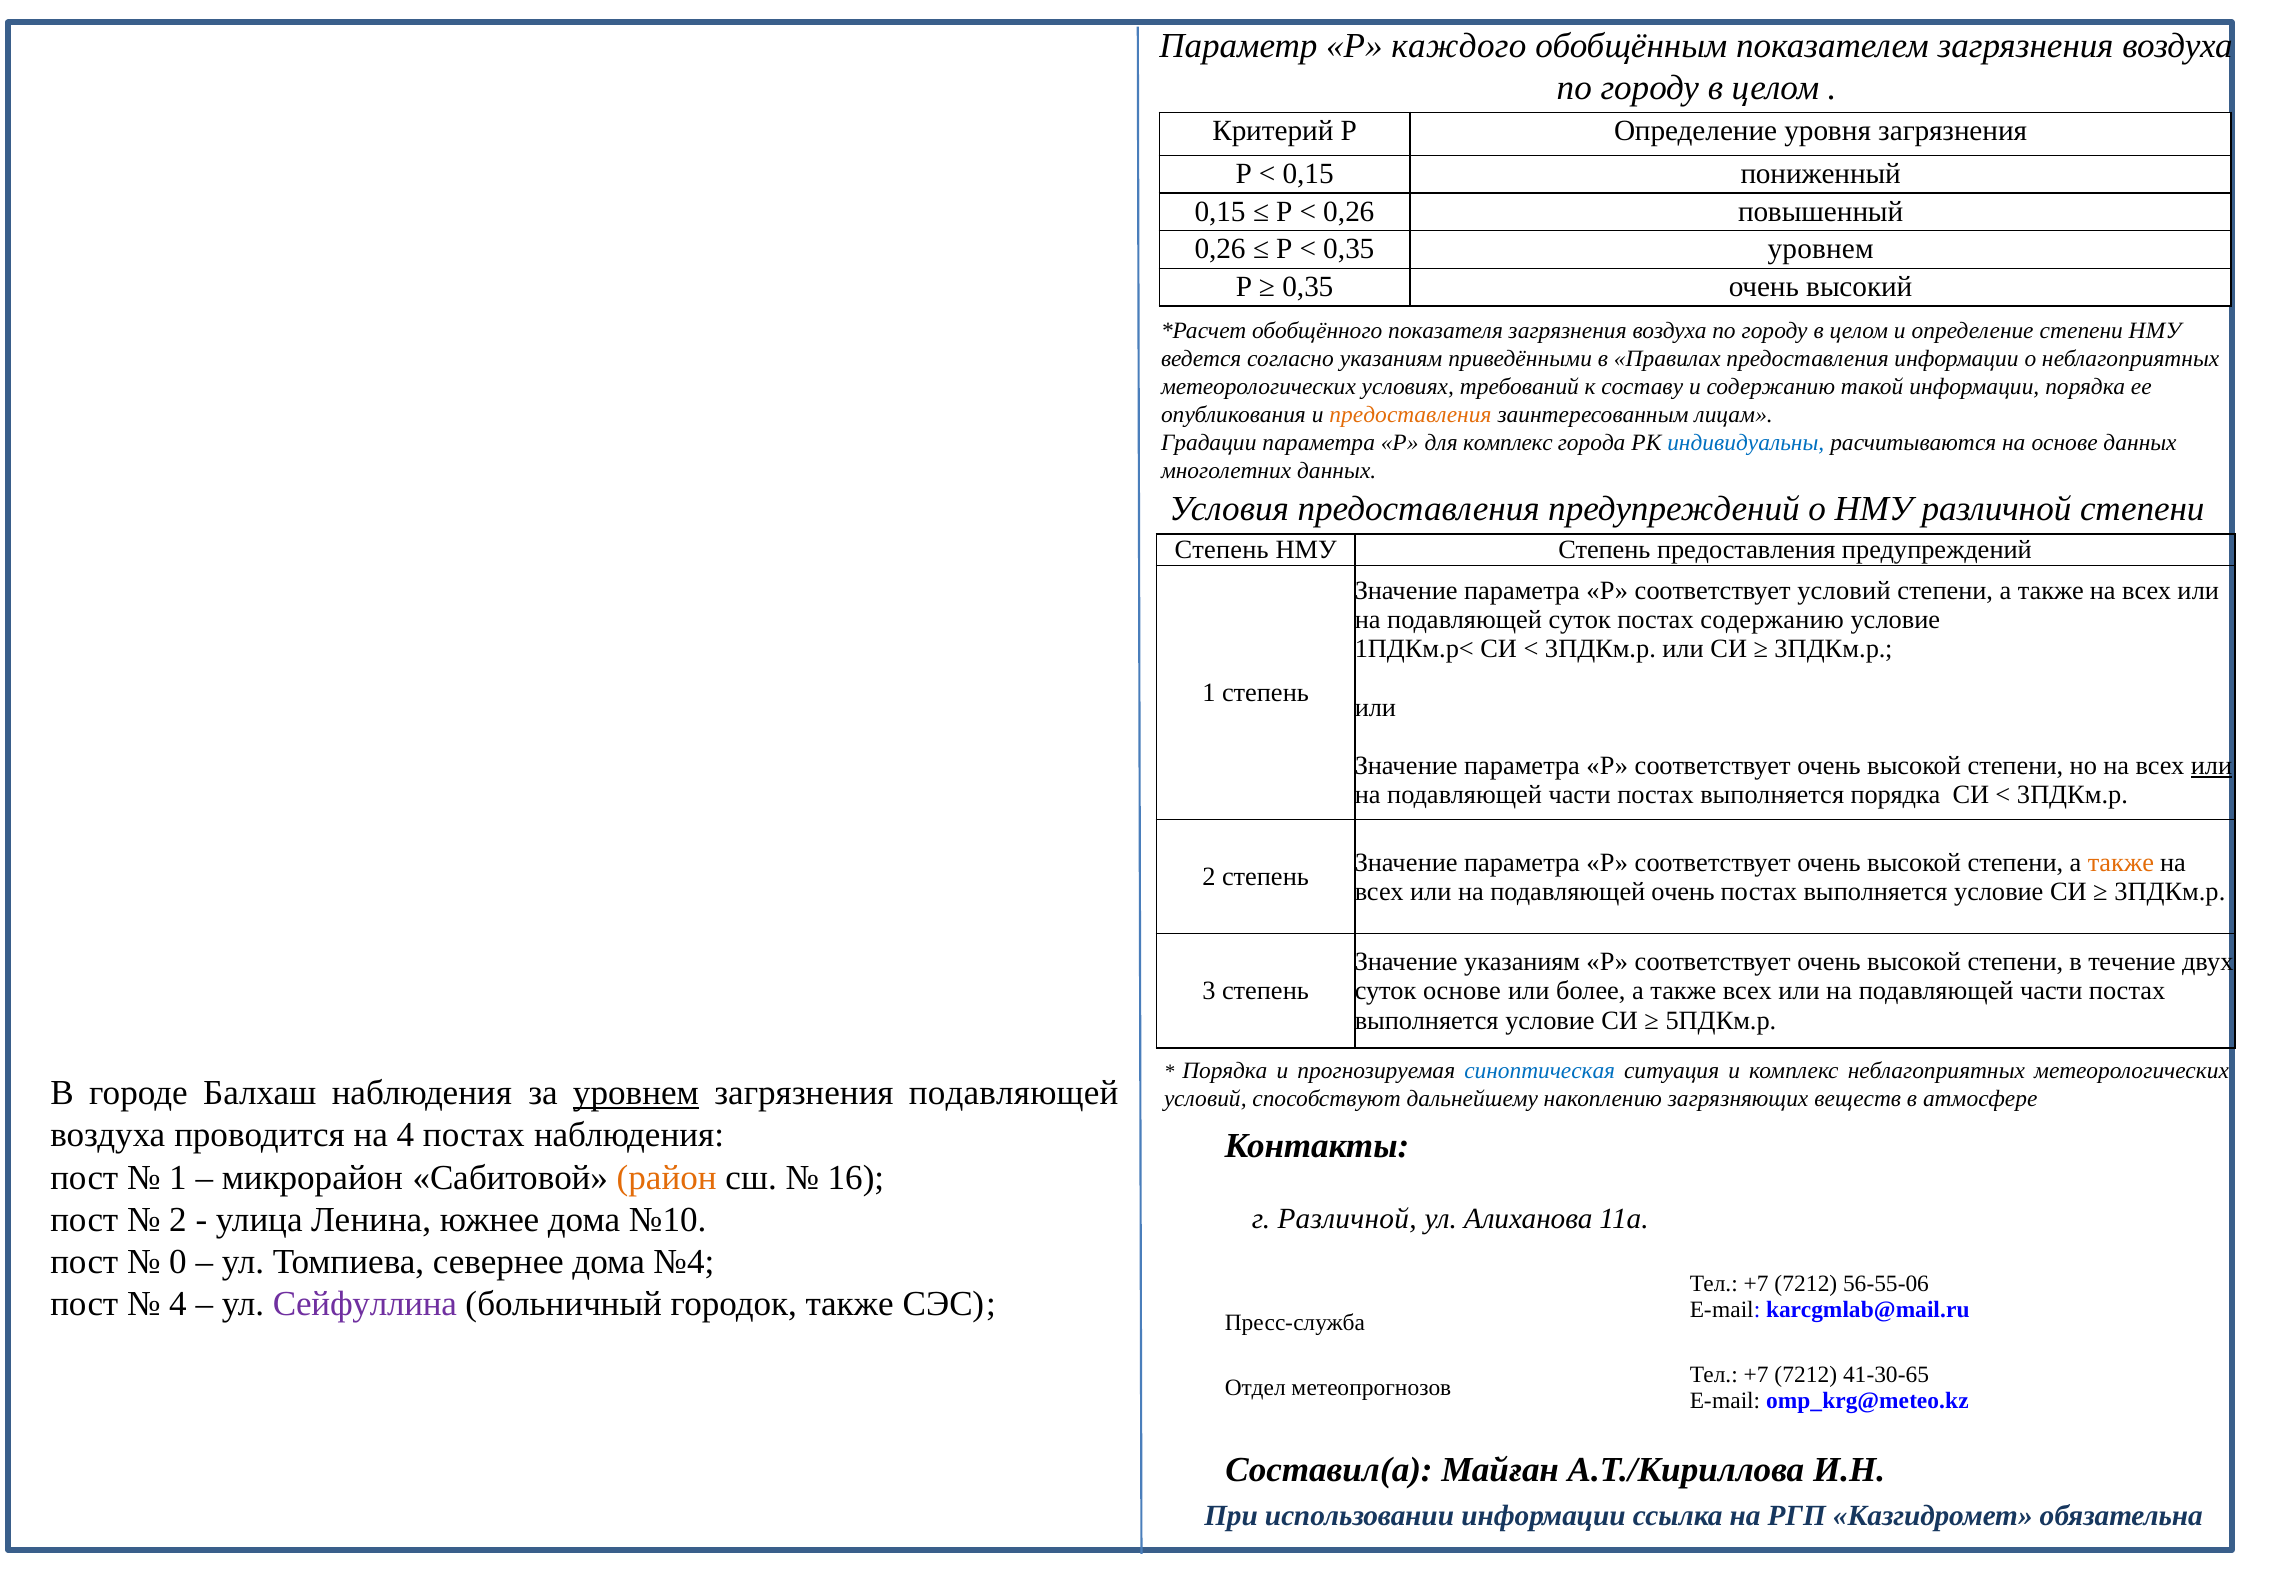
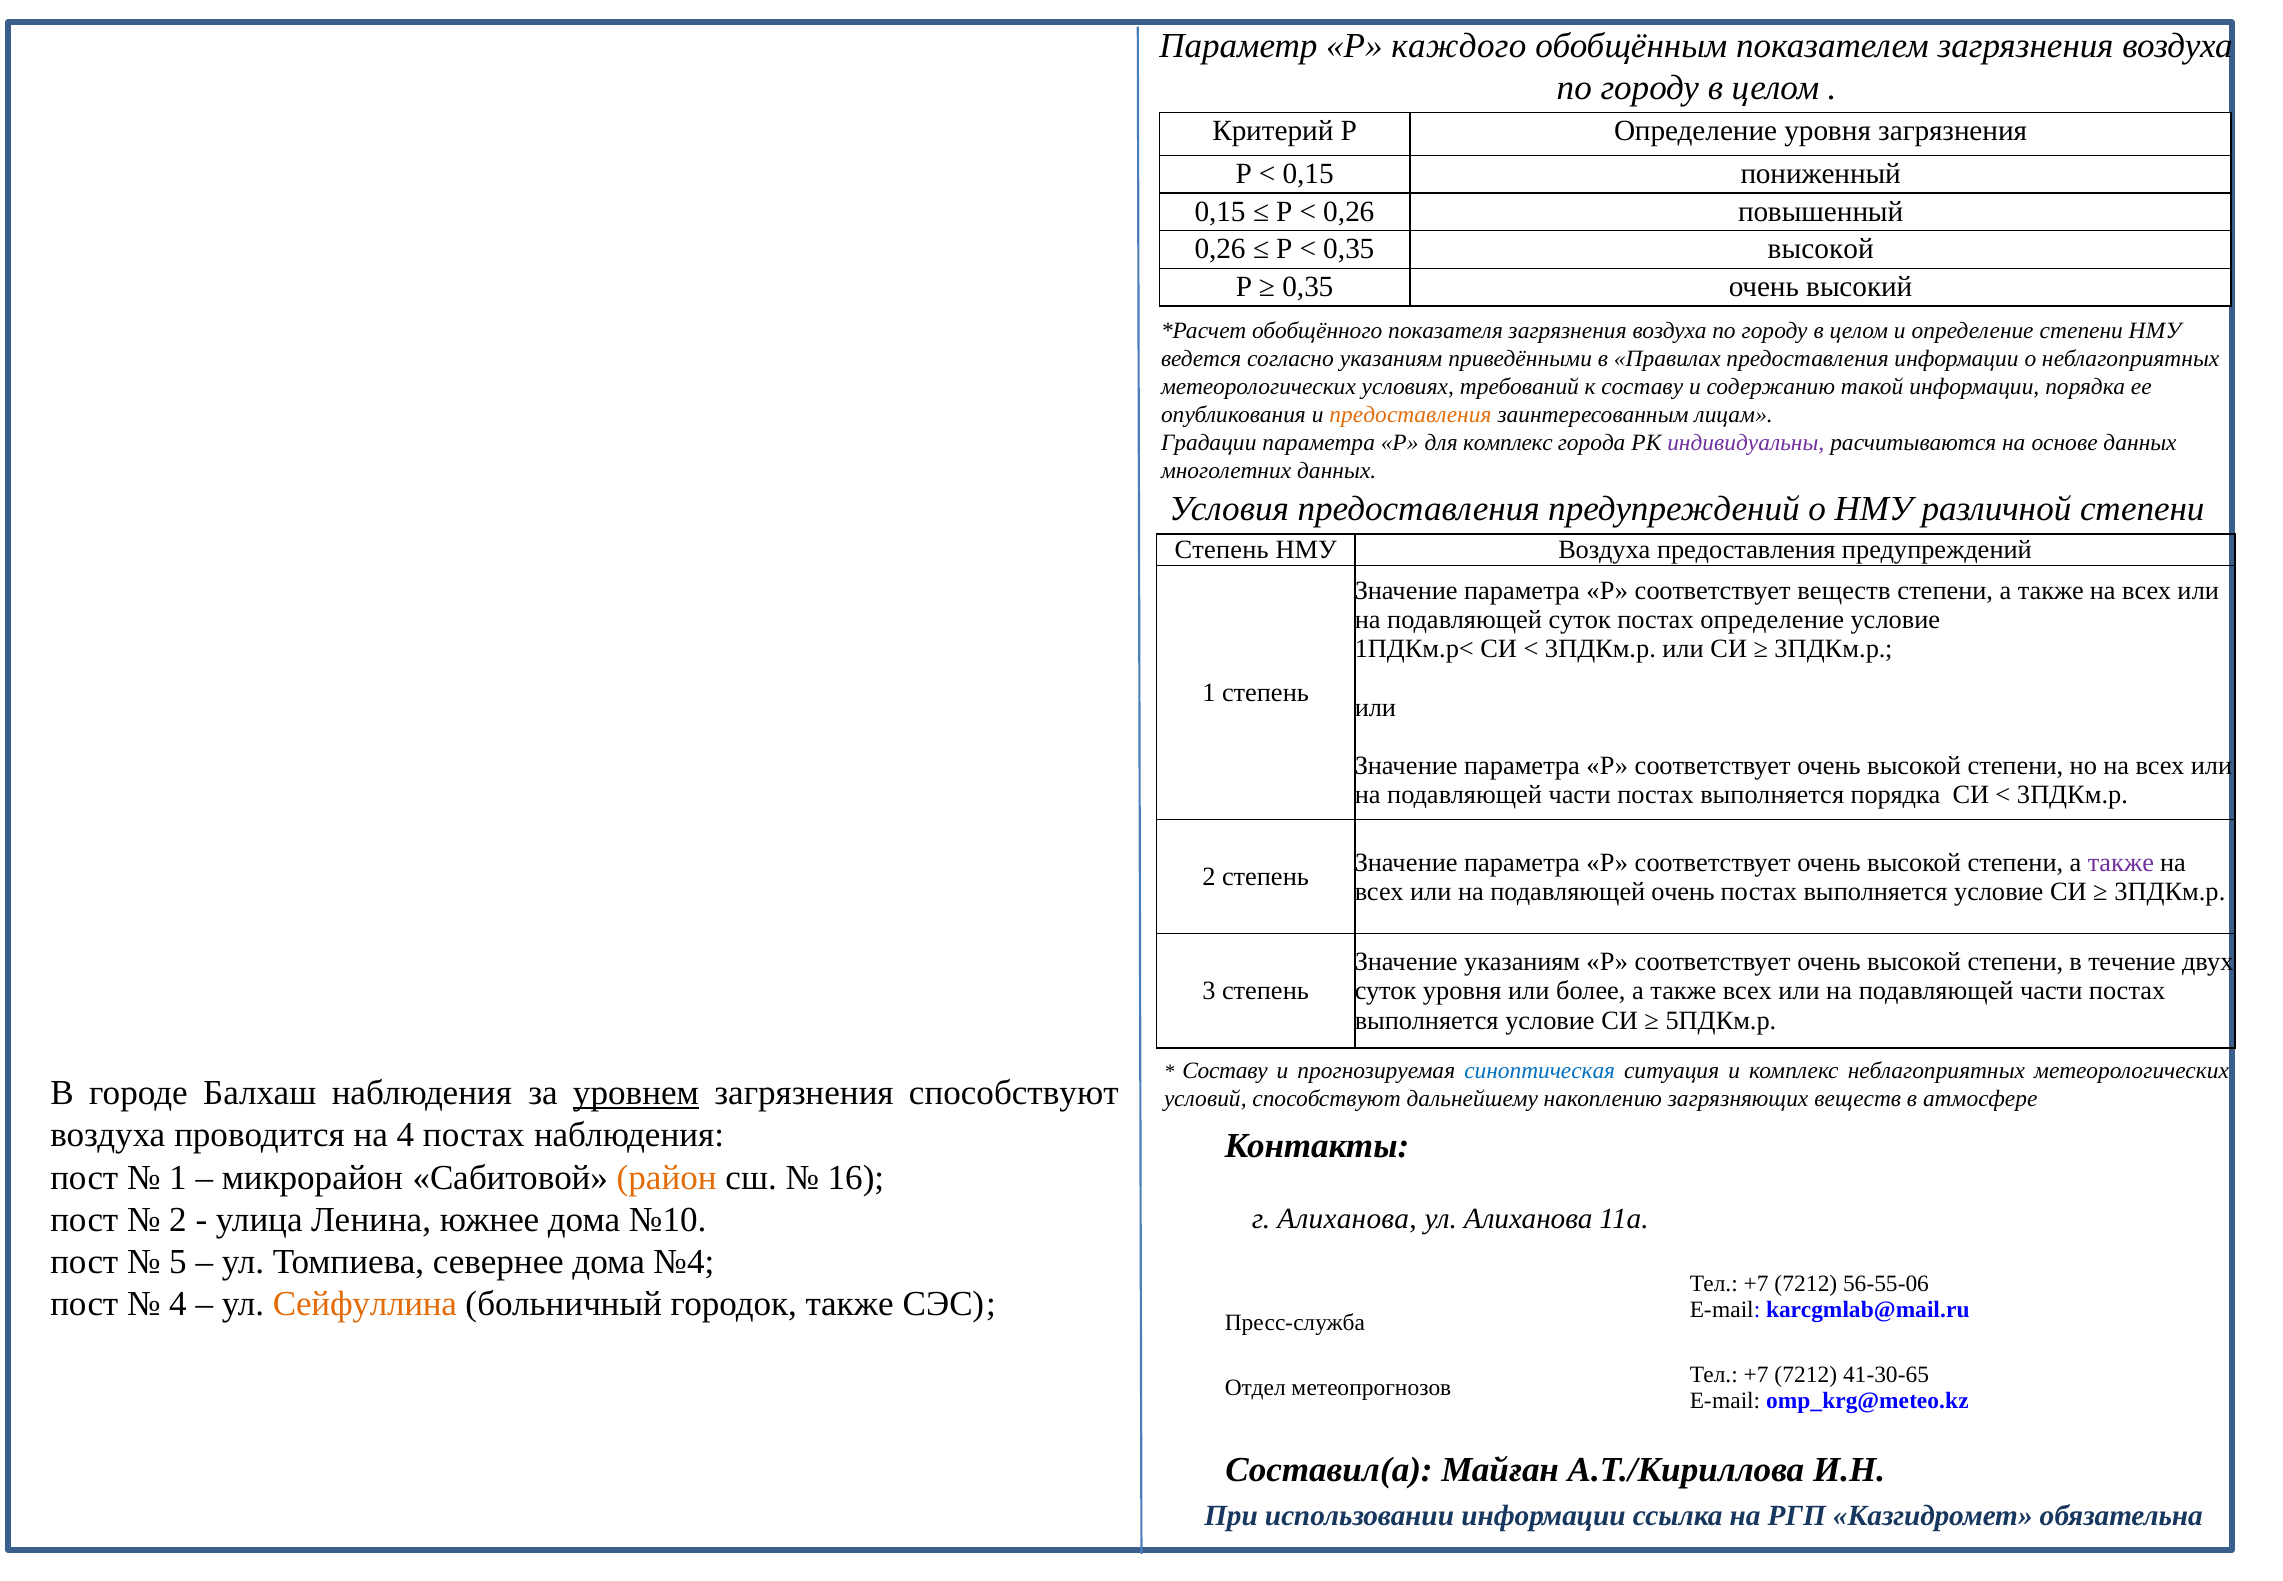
0,35 уровнем: уровнем -> высокой (1821, 249)
индивидуальны colour: blue -> purple (1746, 443)
НМУ Степень: Степень -> Воздуха (1604, 550)
соответствует условий: условий -> веществ (1844, 590)
постах содержанию: содержанию -> определение (1772, 620)
или underline: present -> none (2212, 766)
также colour: orange -> purple (2121, 862)
суток основе: основе -> уровня (1462, 991)
Порядка: Порядка -> Составу (1225, 1071)
загрязнения подавляющей: подавляющей -> способствуют (1014, 1093)
г Различной: Различной -> Алиханова (1347, 1219)
0: 0 -> 5 (178, 1261)
Сейфуллина colour: purple -> orange (365, 1304)
